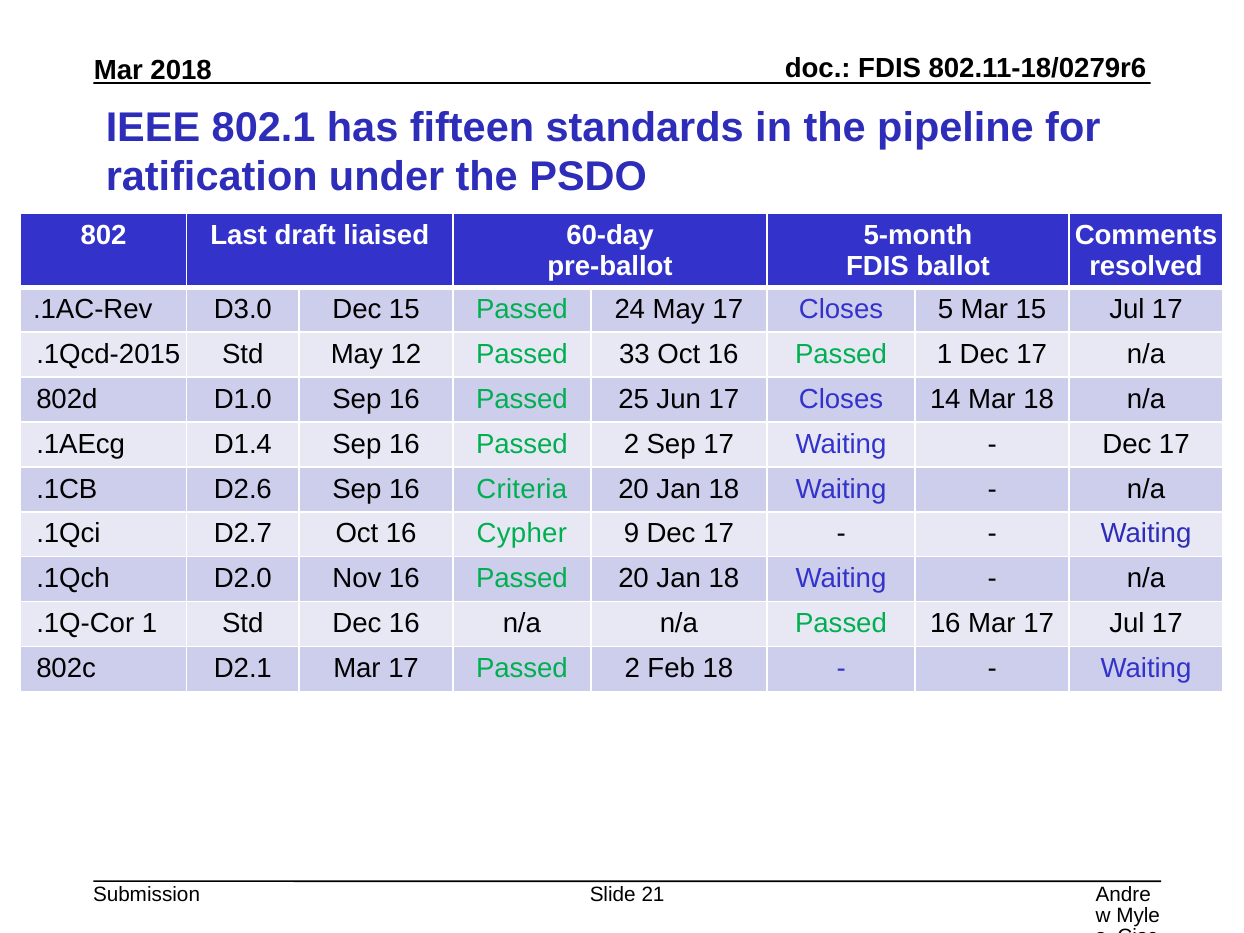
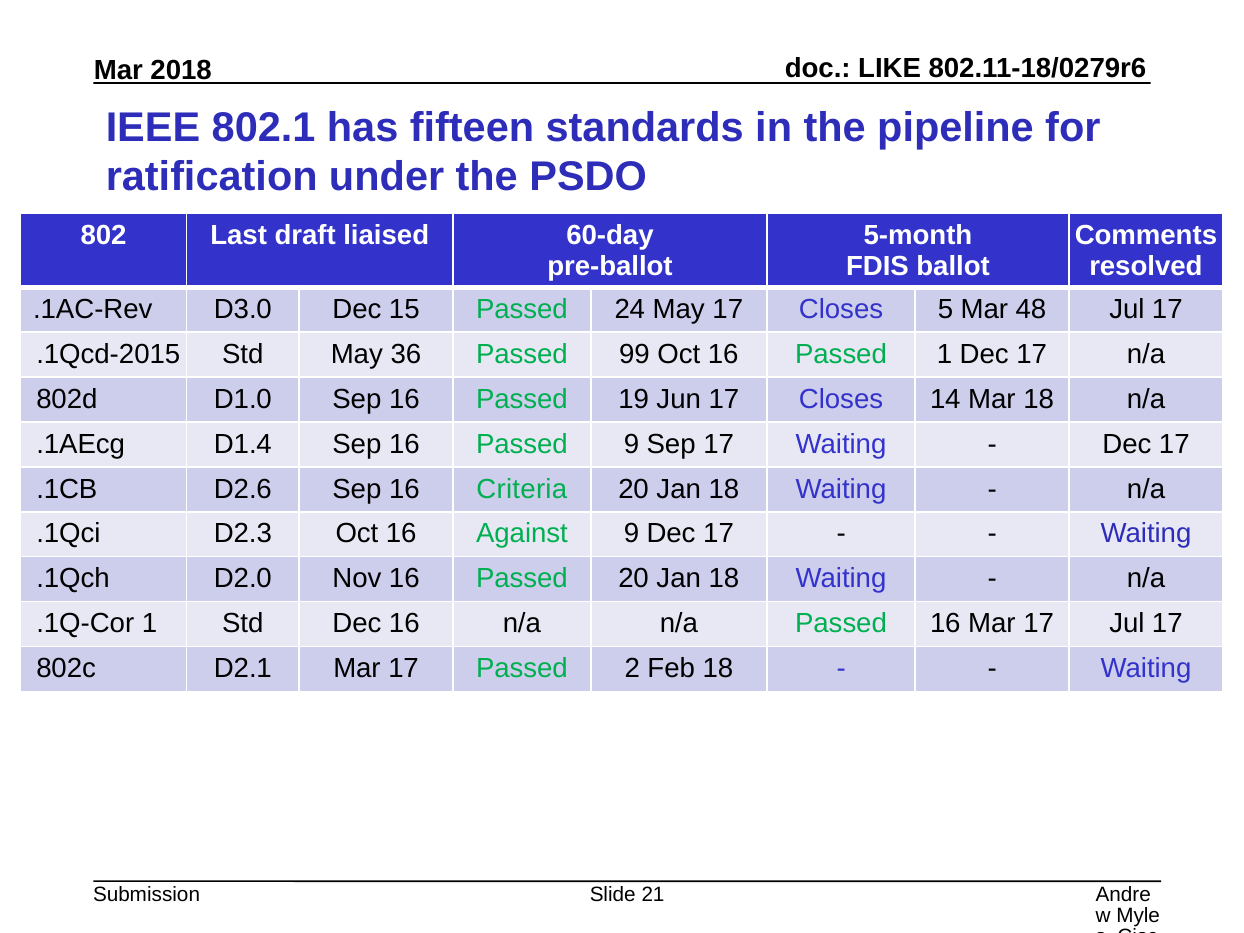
FDIS: FDIS -> LIKE (890, 68)
Mar 15: 15 -> 48 (1031, 309)
12: 12 -> 36 (406, 354)
33: 33 -> 99 (635, 354)
25: 25 -> 19 (634, 399)
16 Passed 2: 2 -> 9 (631, 444)
D2.7: D2.7 -> D2.3 (243, 534)
Cypher: Cypher -> Against (522, 534)
